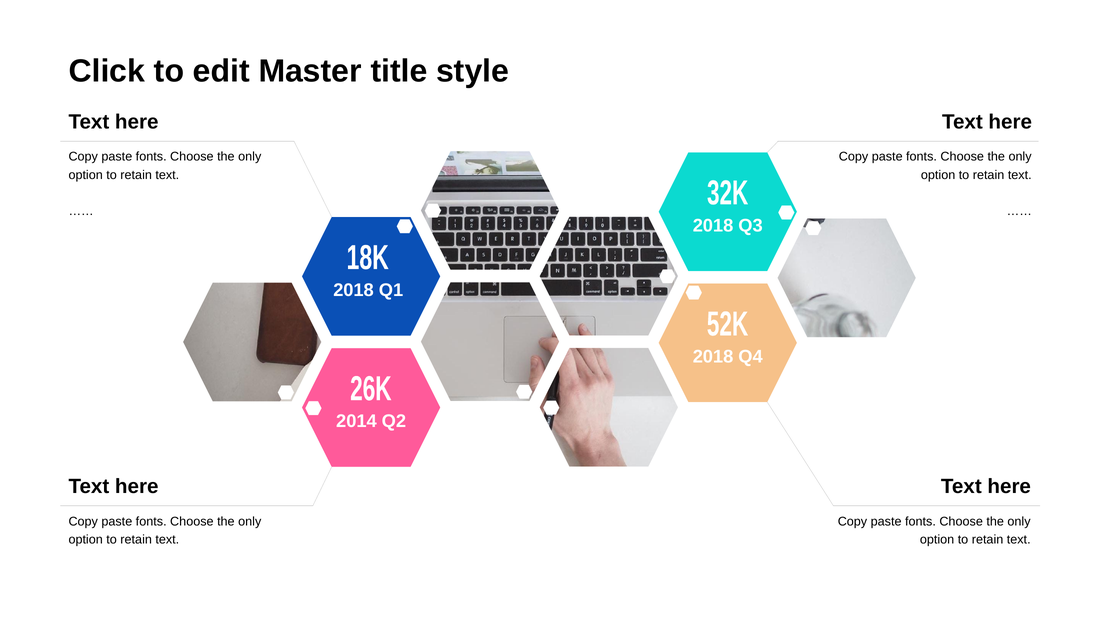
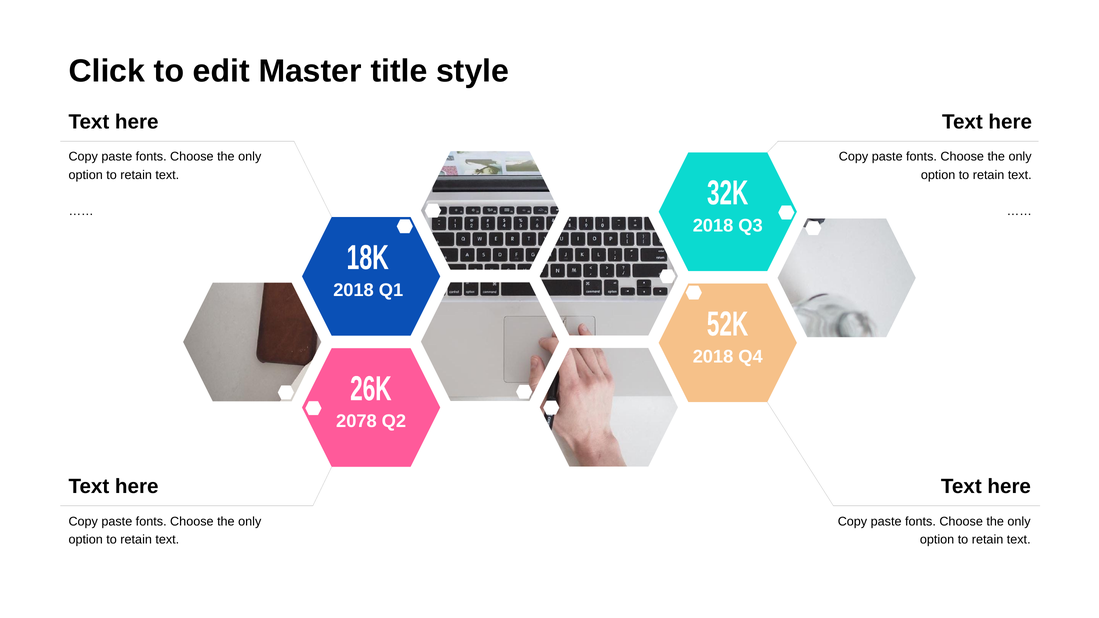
2014: 2014 -> 2078 (356, 422)
